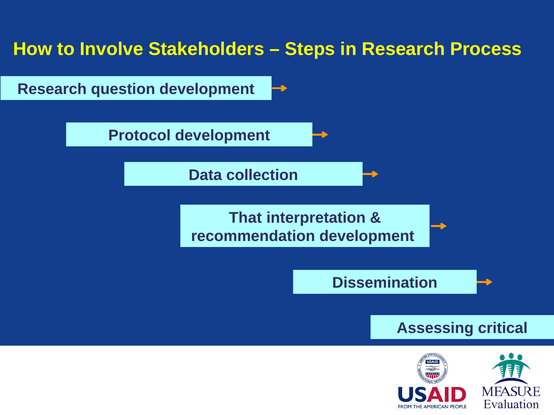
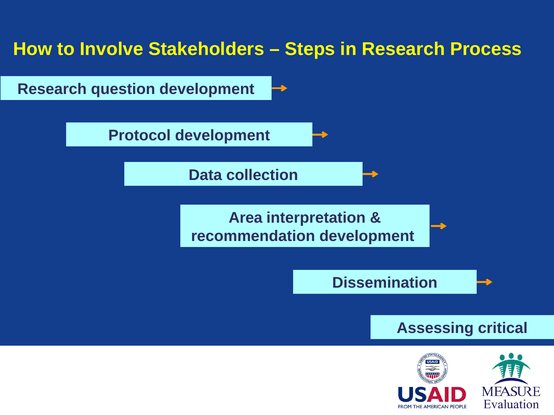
That: That -> Area (246, 218)
